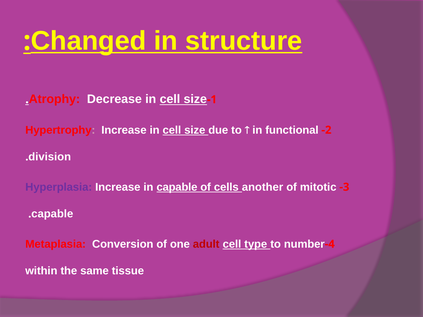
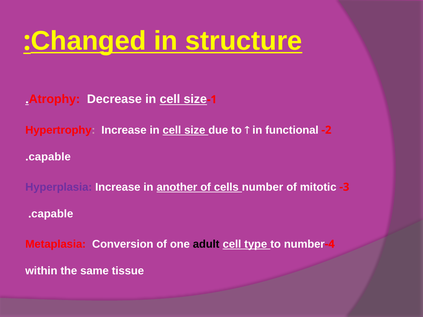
division: division -> capable (50, 157)
in capable: capable -> another (177, 187)
cells another: another -> number (263, 187)
adult colour: red -> black (206, 244)
